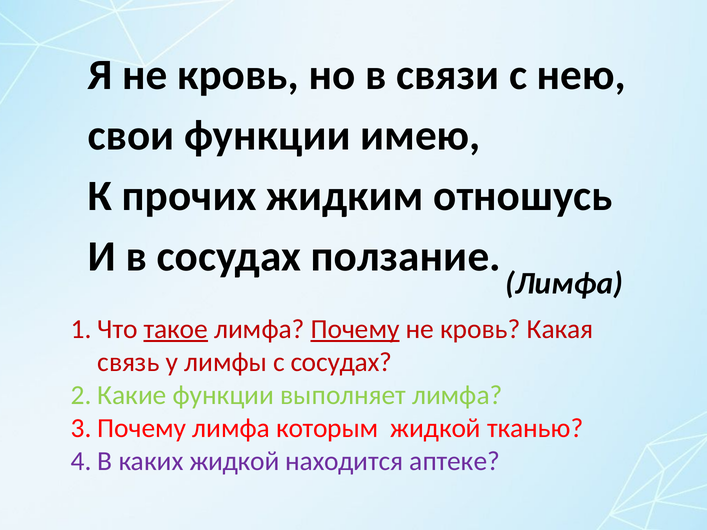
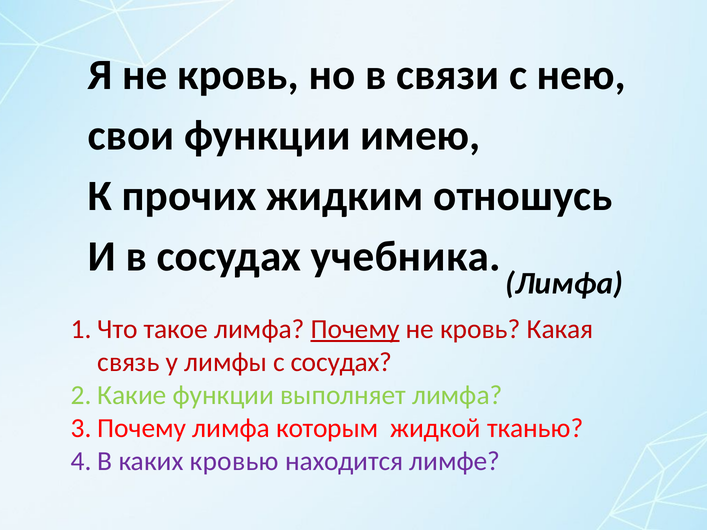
ползание: ползание -> учебника (406, 257)
такое underline: present -> none (176, 329)
каких жидкой: жидкой -> кровью (234, 461)
аптеке: аптеке -> лимфе (455, 461)
